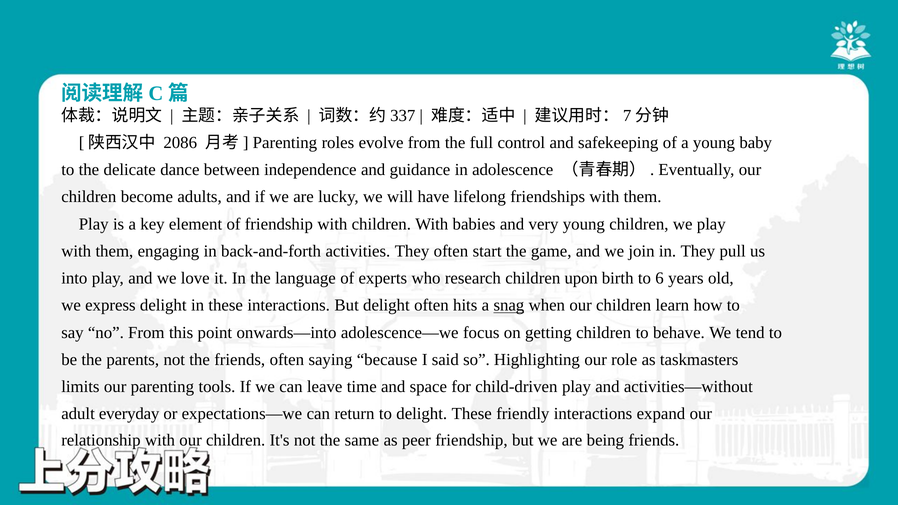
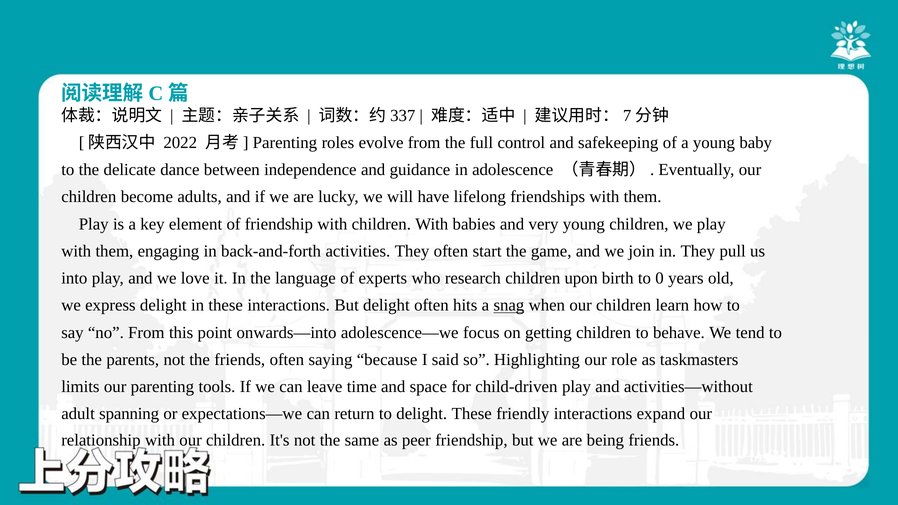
2086: 2086 -> 2022 (180, 143)
6: 6 -> 0 (660, 278)
everyday: everyday -> spanning (129, 414)
